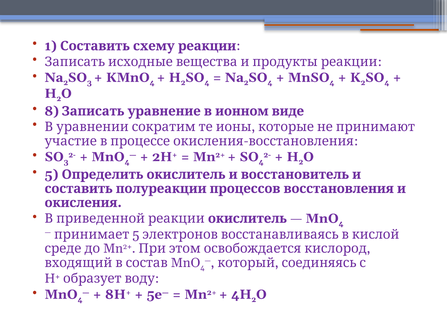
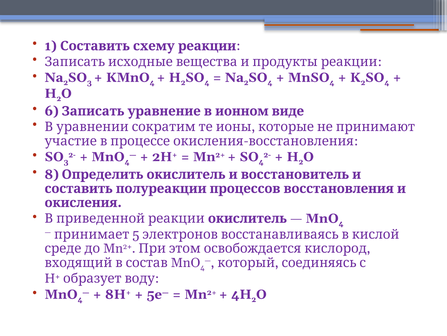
8: 8 -> 6 (52, 111)
5: 5 -> 8 (52, 174)
